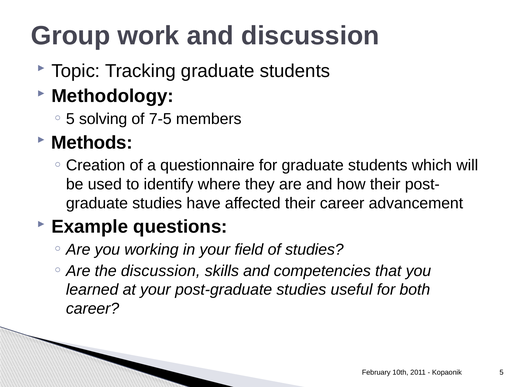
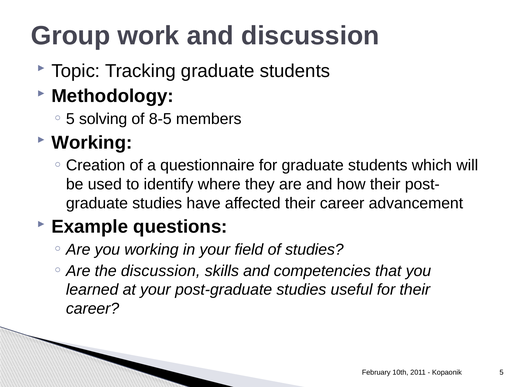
7-5: 7-5 -> 8-5 (160, 119)
Methods: Methods -> Working (92, 143)
for both: both -> their (415, 290)
